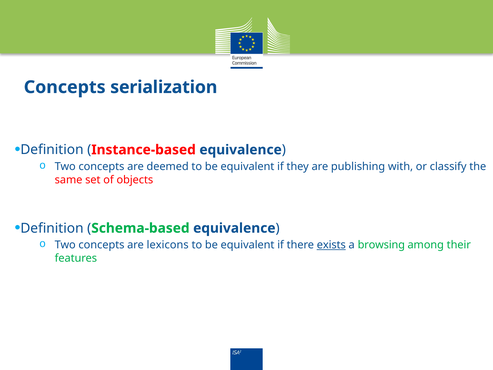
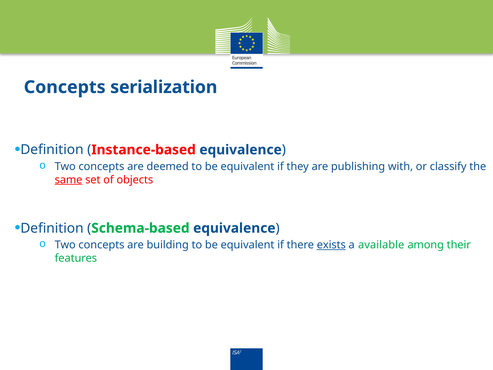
same underline: none -> present (69, 180)
lexicons: lexicons -> building (168, 245)
browsing: browsing -> available (381, 245)
